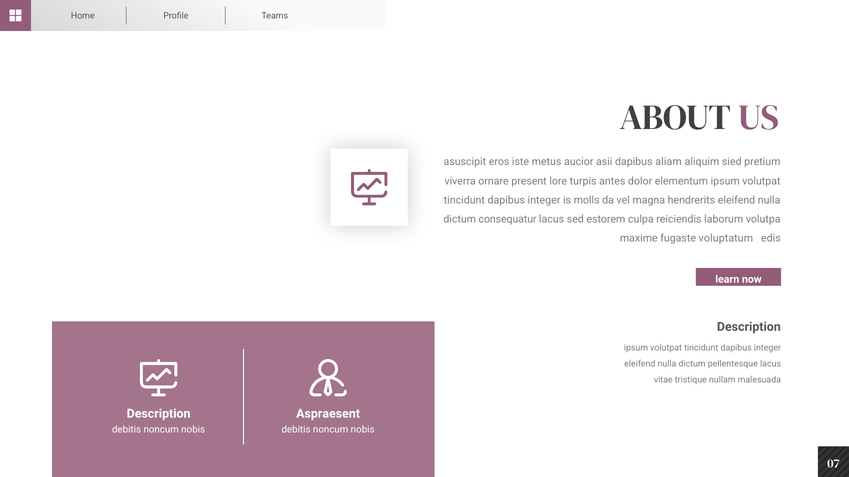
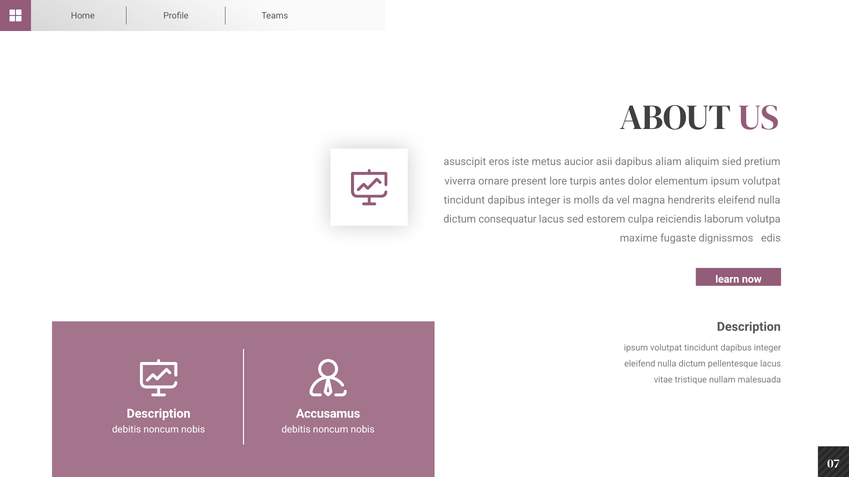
voluptatum: voluptatum -> dignissmos (726, 239)
Aspraesent: Aspraesent -> Accusamus (328, 414)
